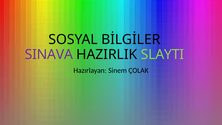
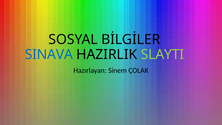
SINAVA colour: purple -> blue (49, 54)
